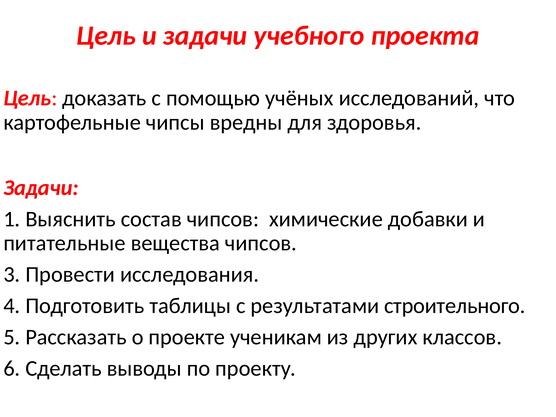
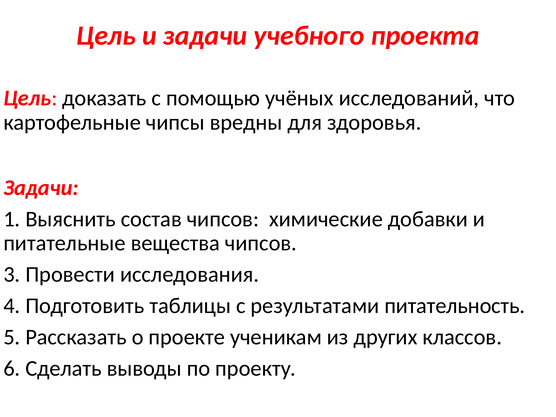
строительного: строительного -> питательность (455, 306)
